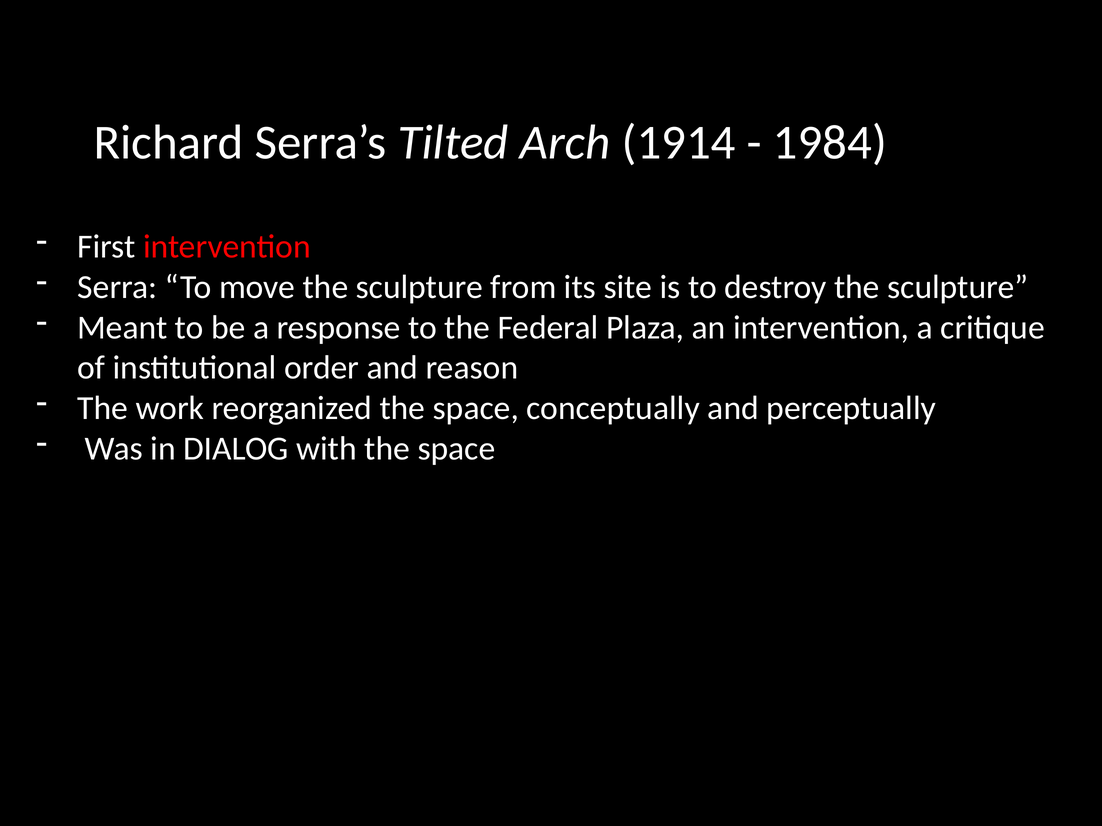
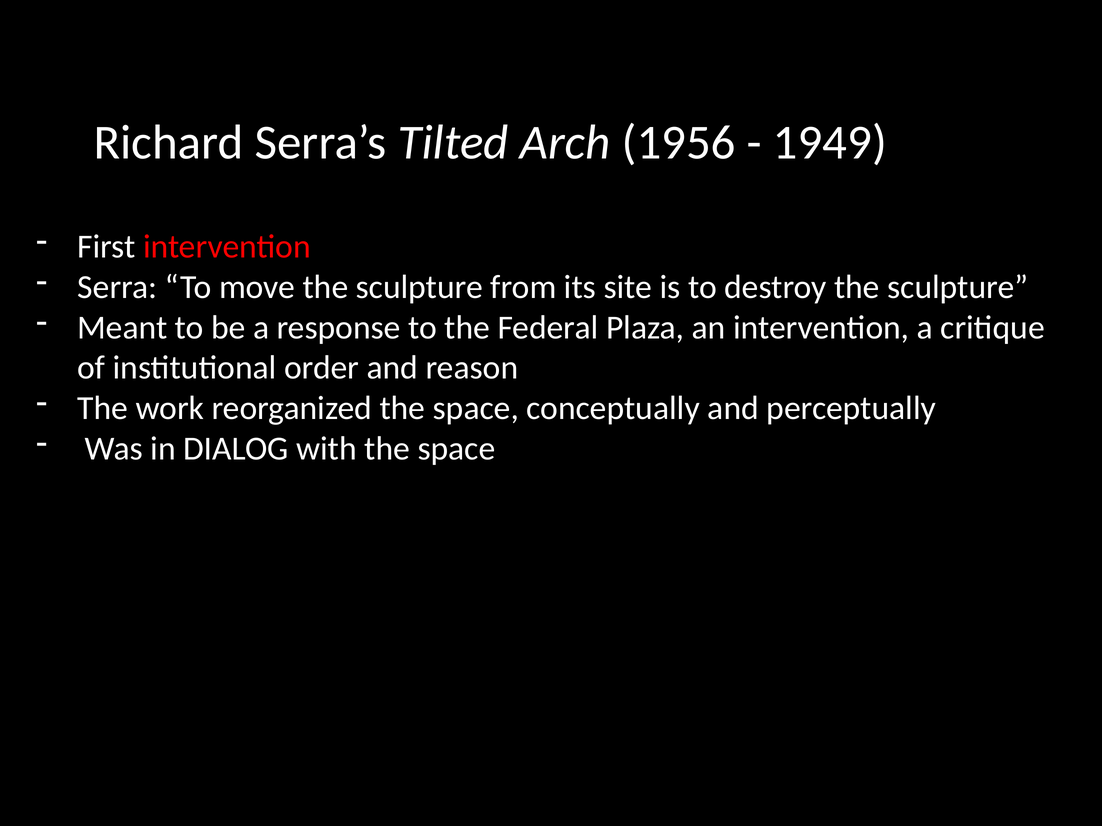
1914: 1914 -> 1956 (679, 143)
1984: 1984 -> 1949 (830, 143)
